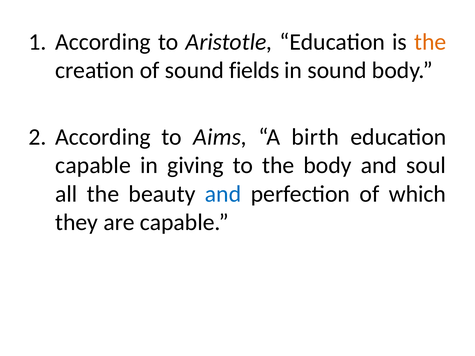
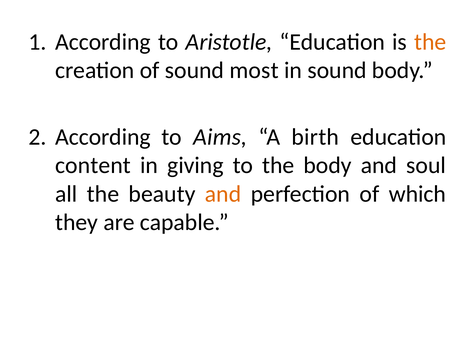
fields: fields -> most (254, 71)
capable: capable -> content (93, 166)
and colour: blue -> orange (223, 194)
